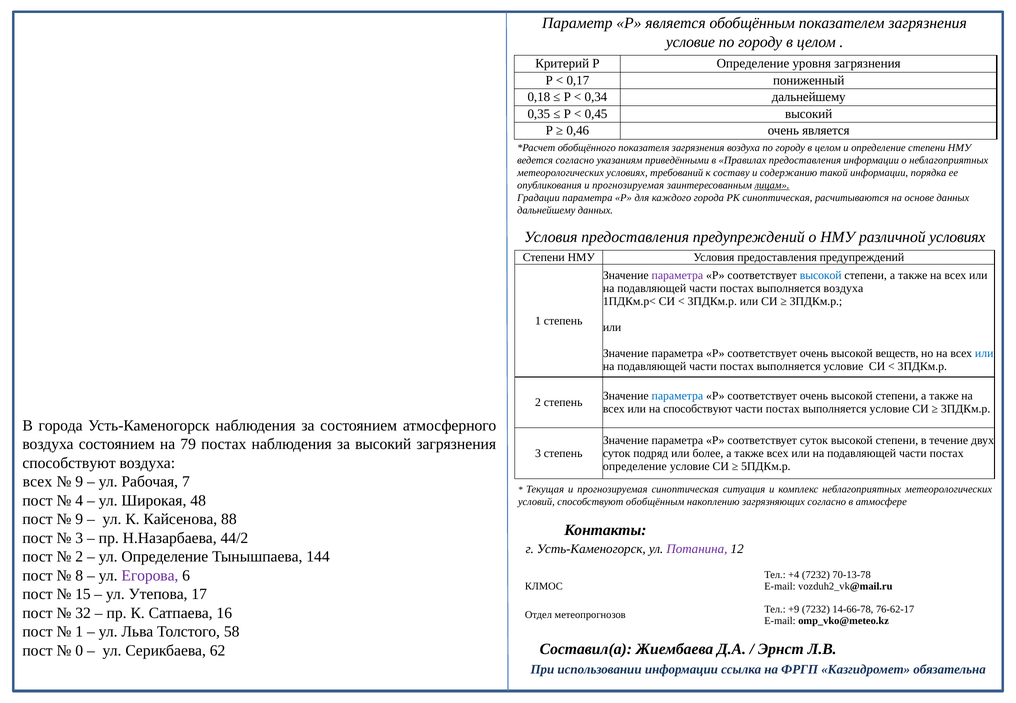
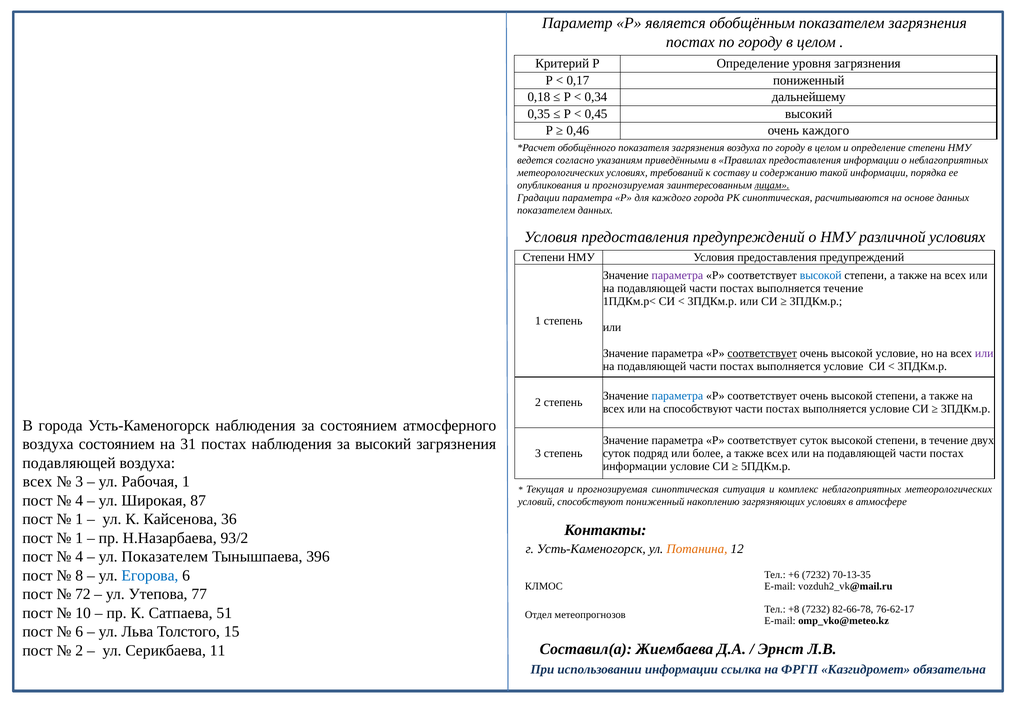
условие: условие -> постах (690, 42)
очень является: является -> каждого (826, 131)
дальнейшему: дальнейшему -> показателем (546, 210)
выполняется воздуха: воздуха -> течение (843, 288)
соответствует underline: none -> present (762, 353)
высокой веществ: веществ -> условие (897, 353)
или colour: blue -> purple (984, 353)
79: 79 -> 31 (188, 445)
способствуют: способствуют -> подавляющей (69, 463)
определение: определение -> информации (635, 467)
9: 9 -> 3 (79, 482)
Рабочая 7: 7 -> 1 (186, 482)
48: 48 -> 87 (198, 501)
способствуют обобщённым: обобщённым -> пониженный (655, 502)
загрязняющих согласно: согласно -> условиях (827, 502)
9: 9 -> 1 (79, 520)
88: 88 -> 36 (229, 520)
3: 3 -> 1 (79, 538)
44/2: 44/2 -> 93/2 (234, 538)
Потанина colour: purple -> orange (697, 549)
2: 2 -> 4 (79, 557)
ул Определение: Определение -> Показателем (165, 557)
144: 144 -> 396 (318, 557)
Егорова colour: purple -> blue (150, 576)
+4: +4 -> +6 (794, 575)
70-13-78: 70-13-78 -> 70-13-35 (852, 575)
15: 15 -> 72 (83, 595)
17: 17 -> 77 (199, 595)
+9: +9 -> +8 (794, 609)
14-66-78: 14-66-78 -> 82-66-78 (853, 609)
32: 32 -> 10 (83, 613)
16: 16 -> 51 (224, 613)
1: 1 -> 6 (79, 632)
58: 58 -> 15 (232, 632)
0: 0 -> 2 (79, 651)
62: 62 -> 11 (218, 651)
